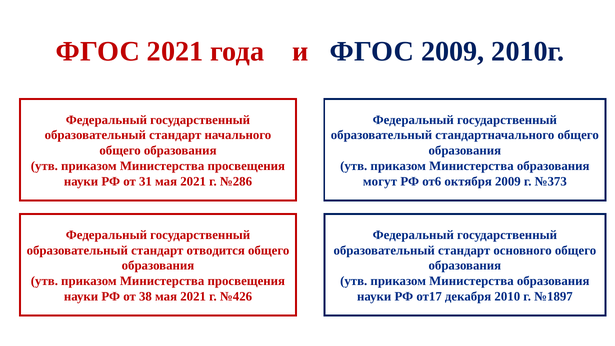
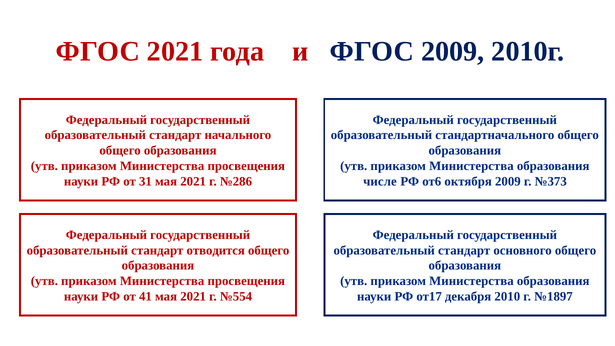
могут: могут -> числе (380, 181)
38: 38 -> 41 (145, 296)
№426: №426 -> №554 (236, 296)
